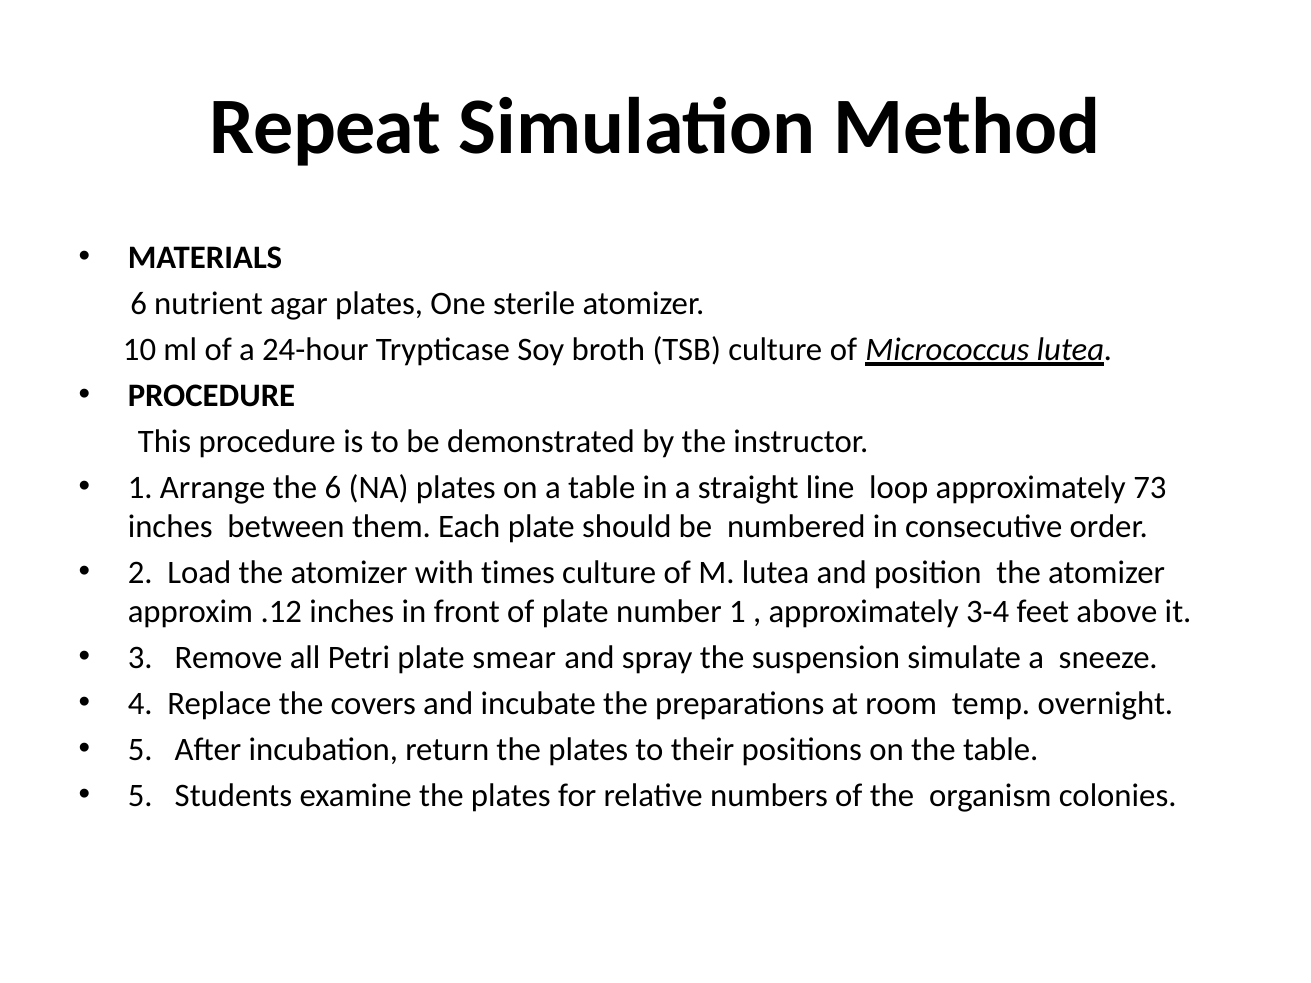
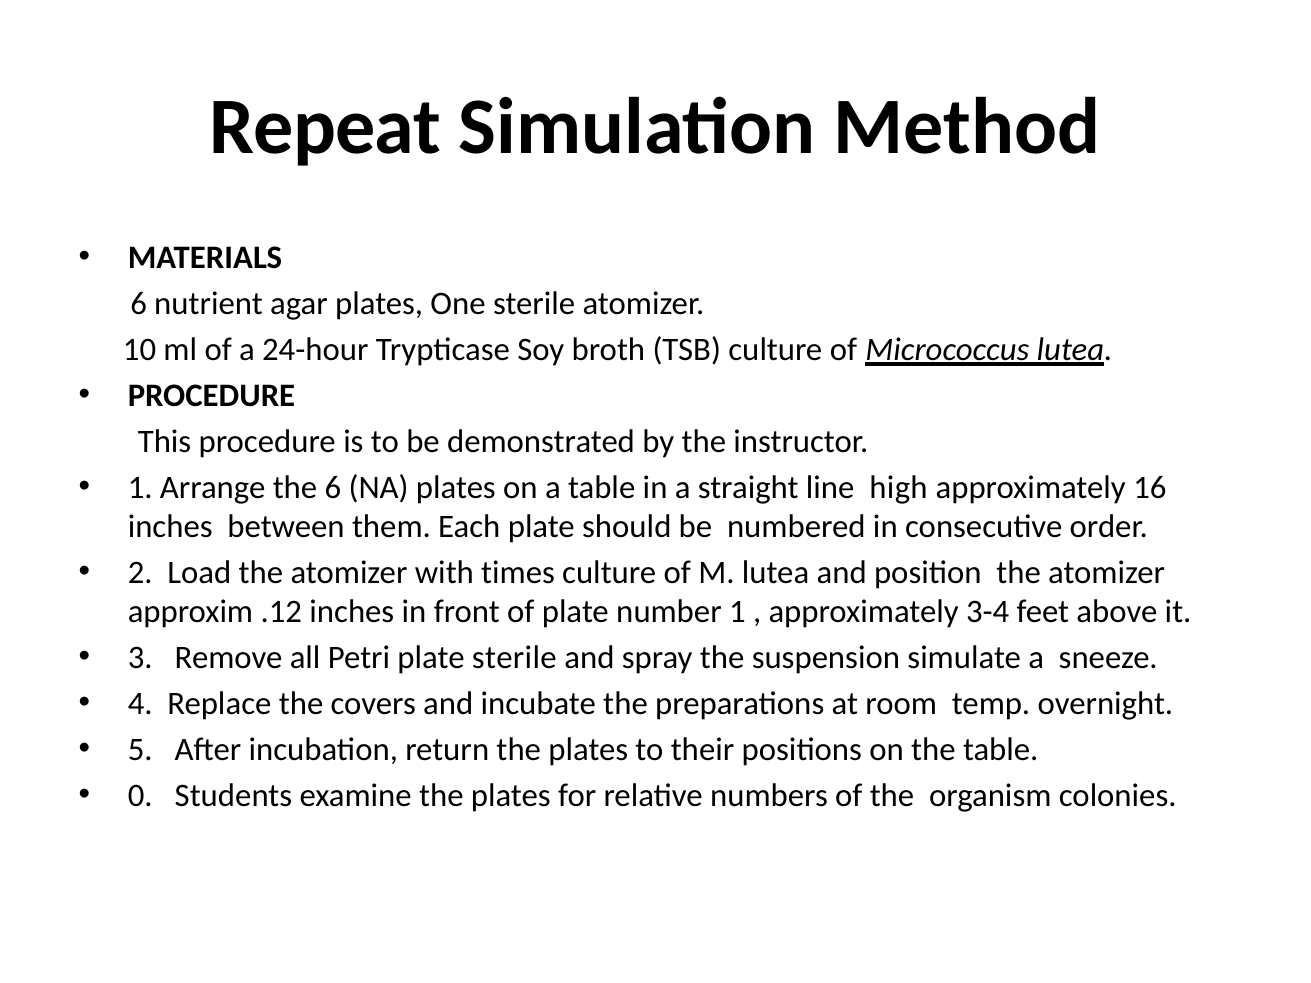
loop: loop -> high (899, 487)
73: 73 -> 16 (1150, 487)
plate smear: smear -> sterile (514, 658)
5: 5 -> 0 (140, 795)
